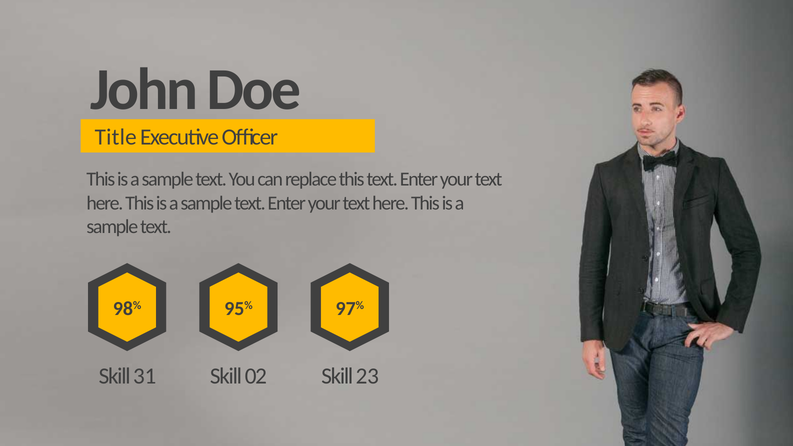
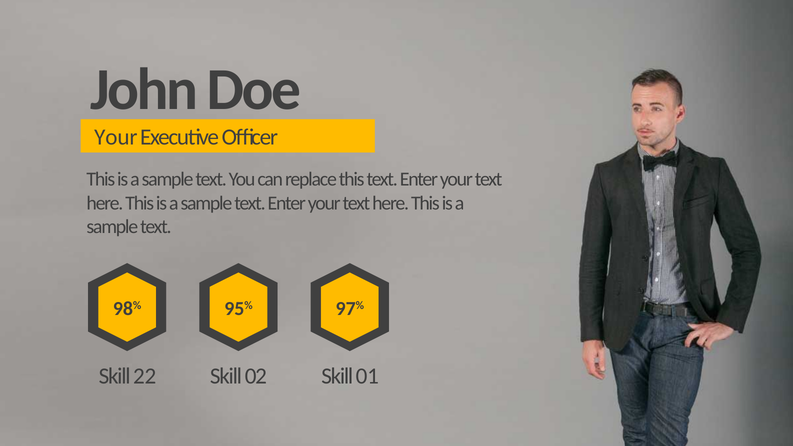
Title: Title -> Your (116, 137)
31: 31 -> 22 (145, 376)
23: 23 -> 01 (367, 376)
